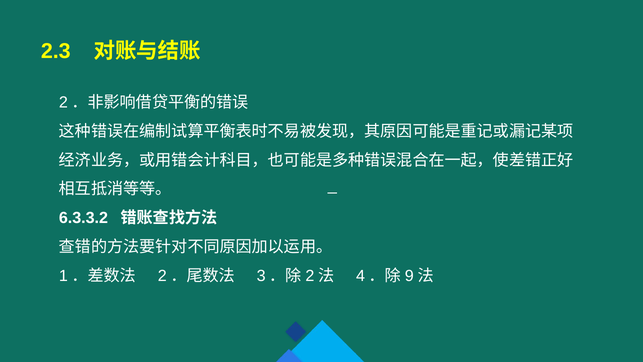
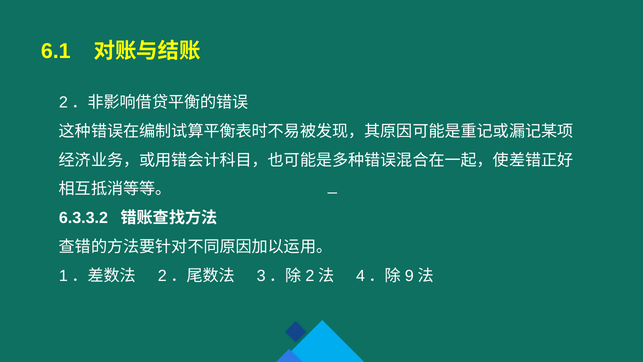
2.3: 2.3 -> 6.1 (56, 51)
